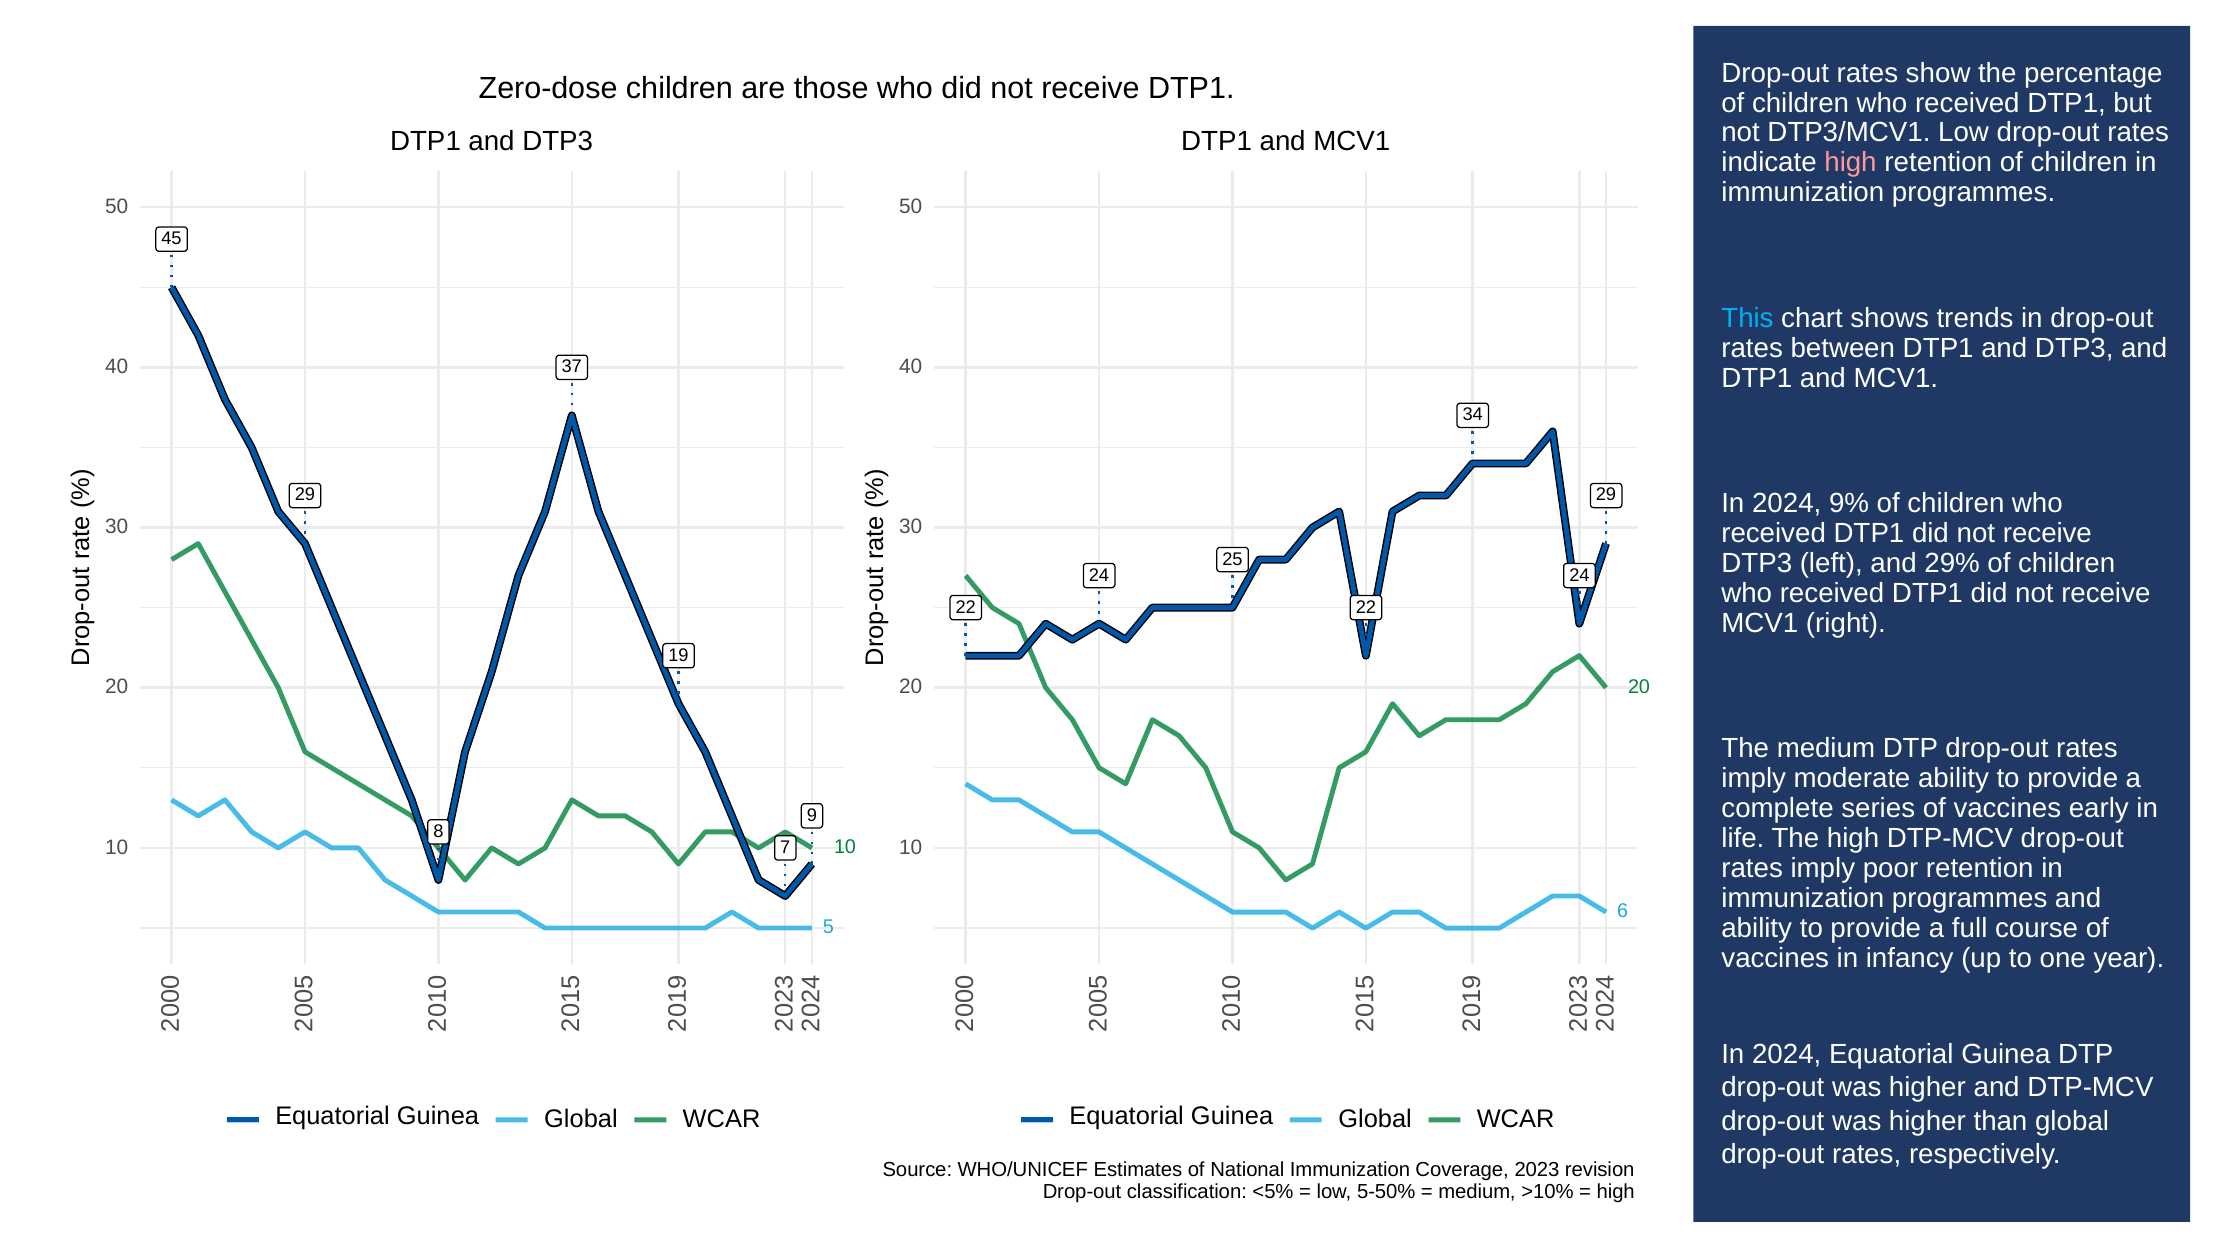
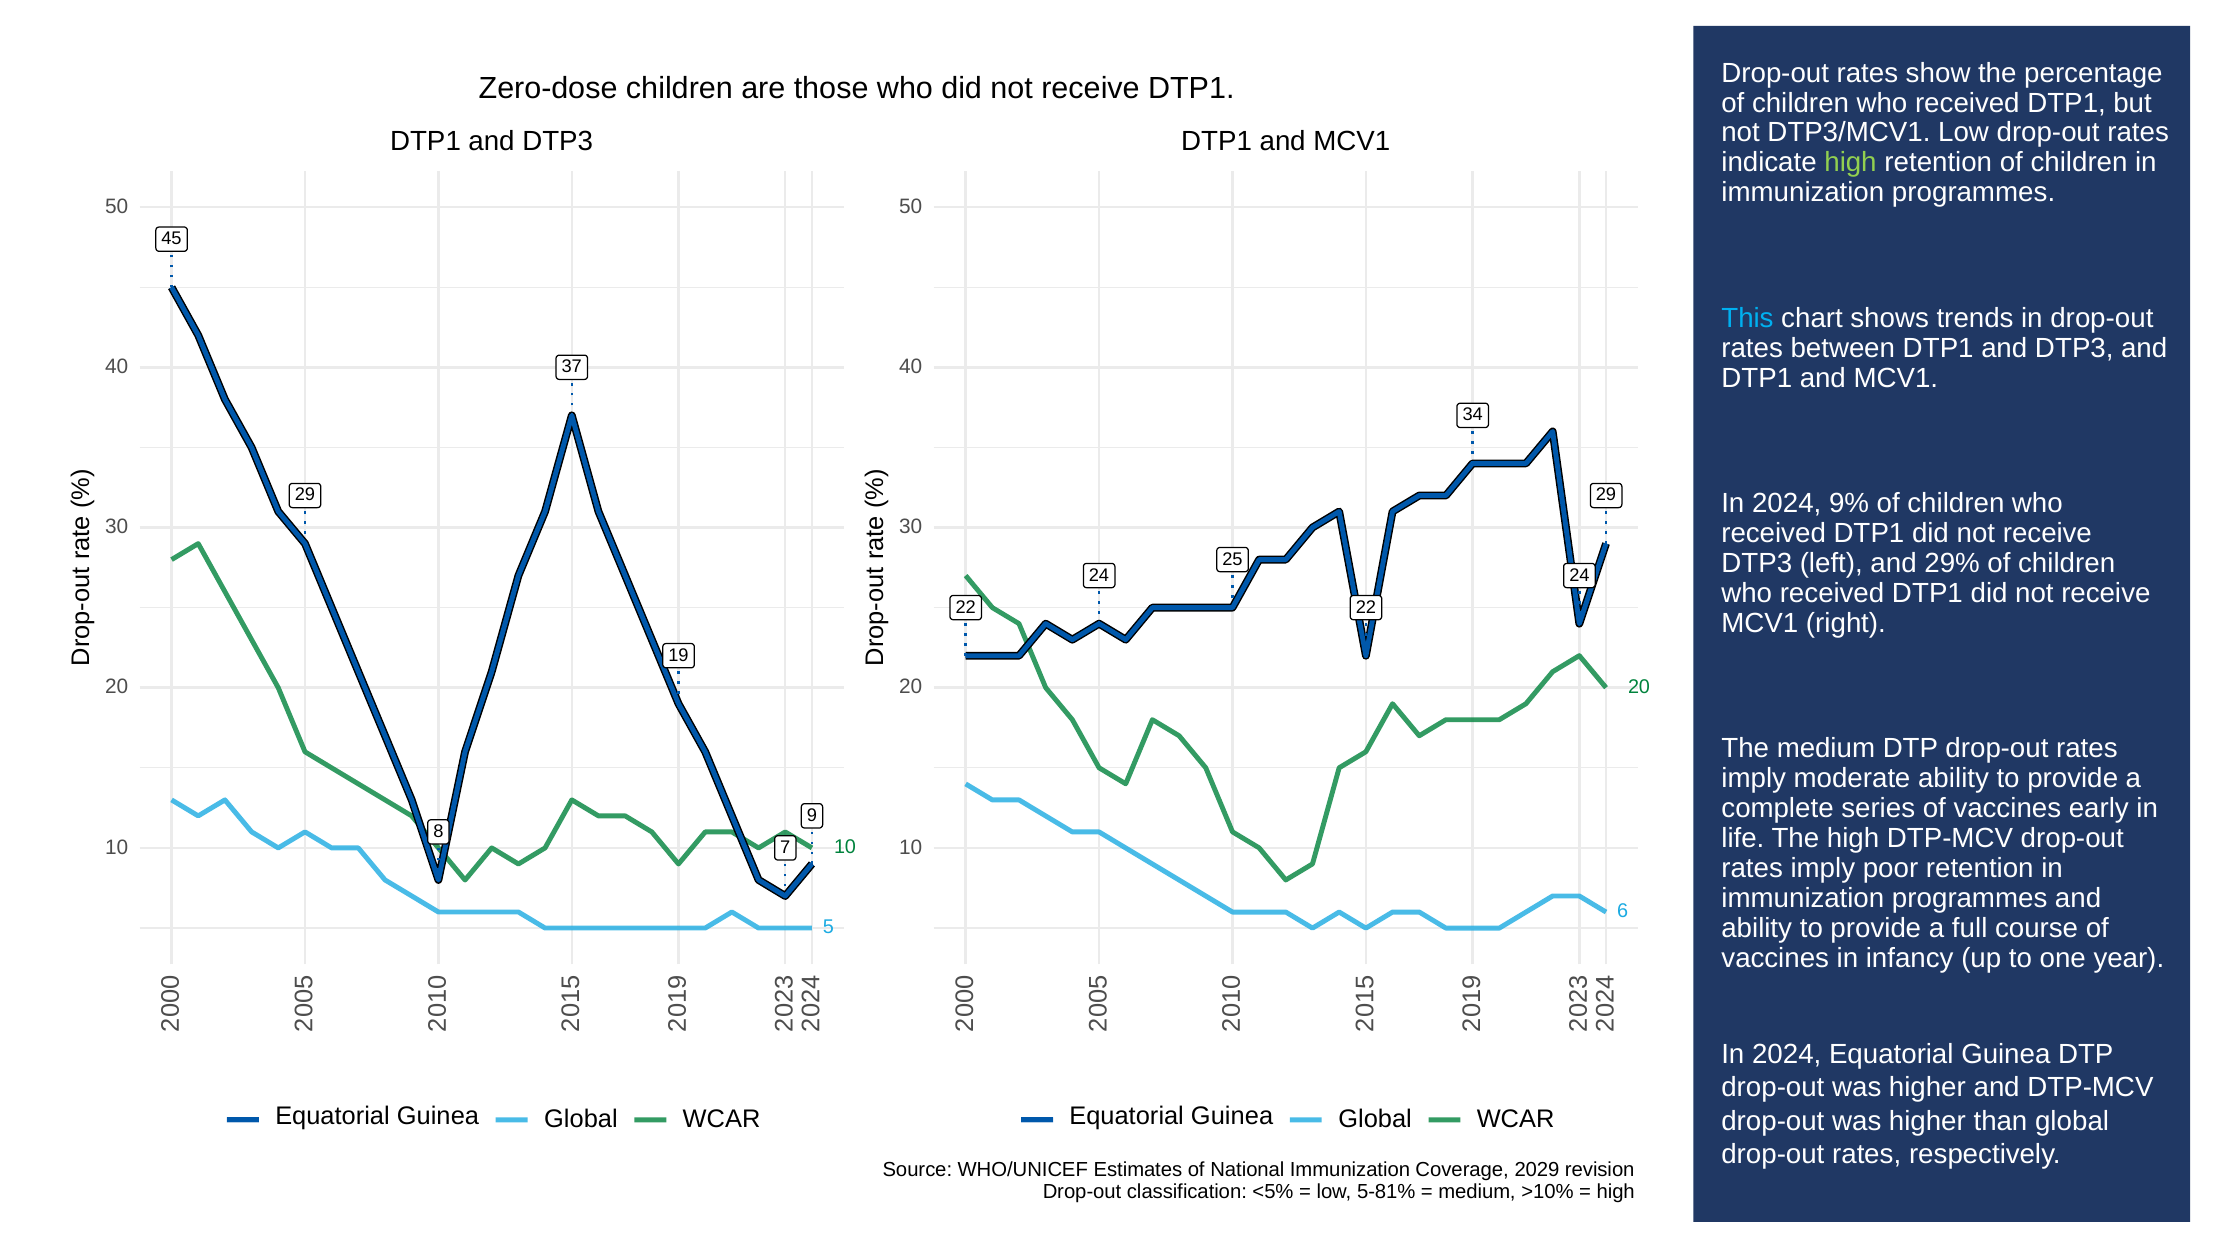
high colour: pink -> light green (1851, 163)
2023: 2023 -> 2029 (1537, 1169)
5-50%: 5-50% -> 5-81% (1386, 1191)
